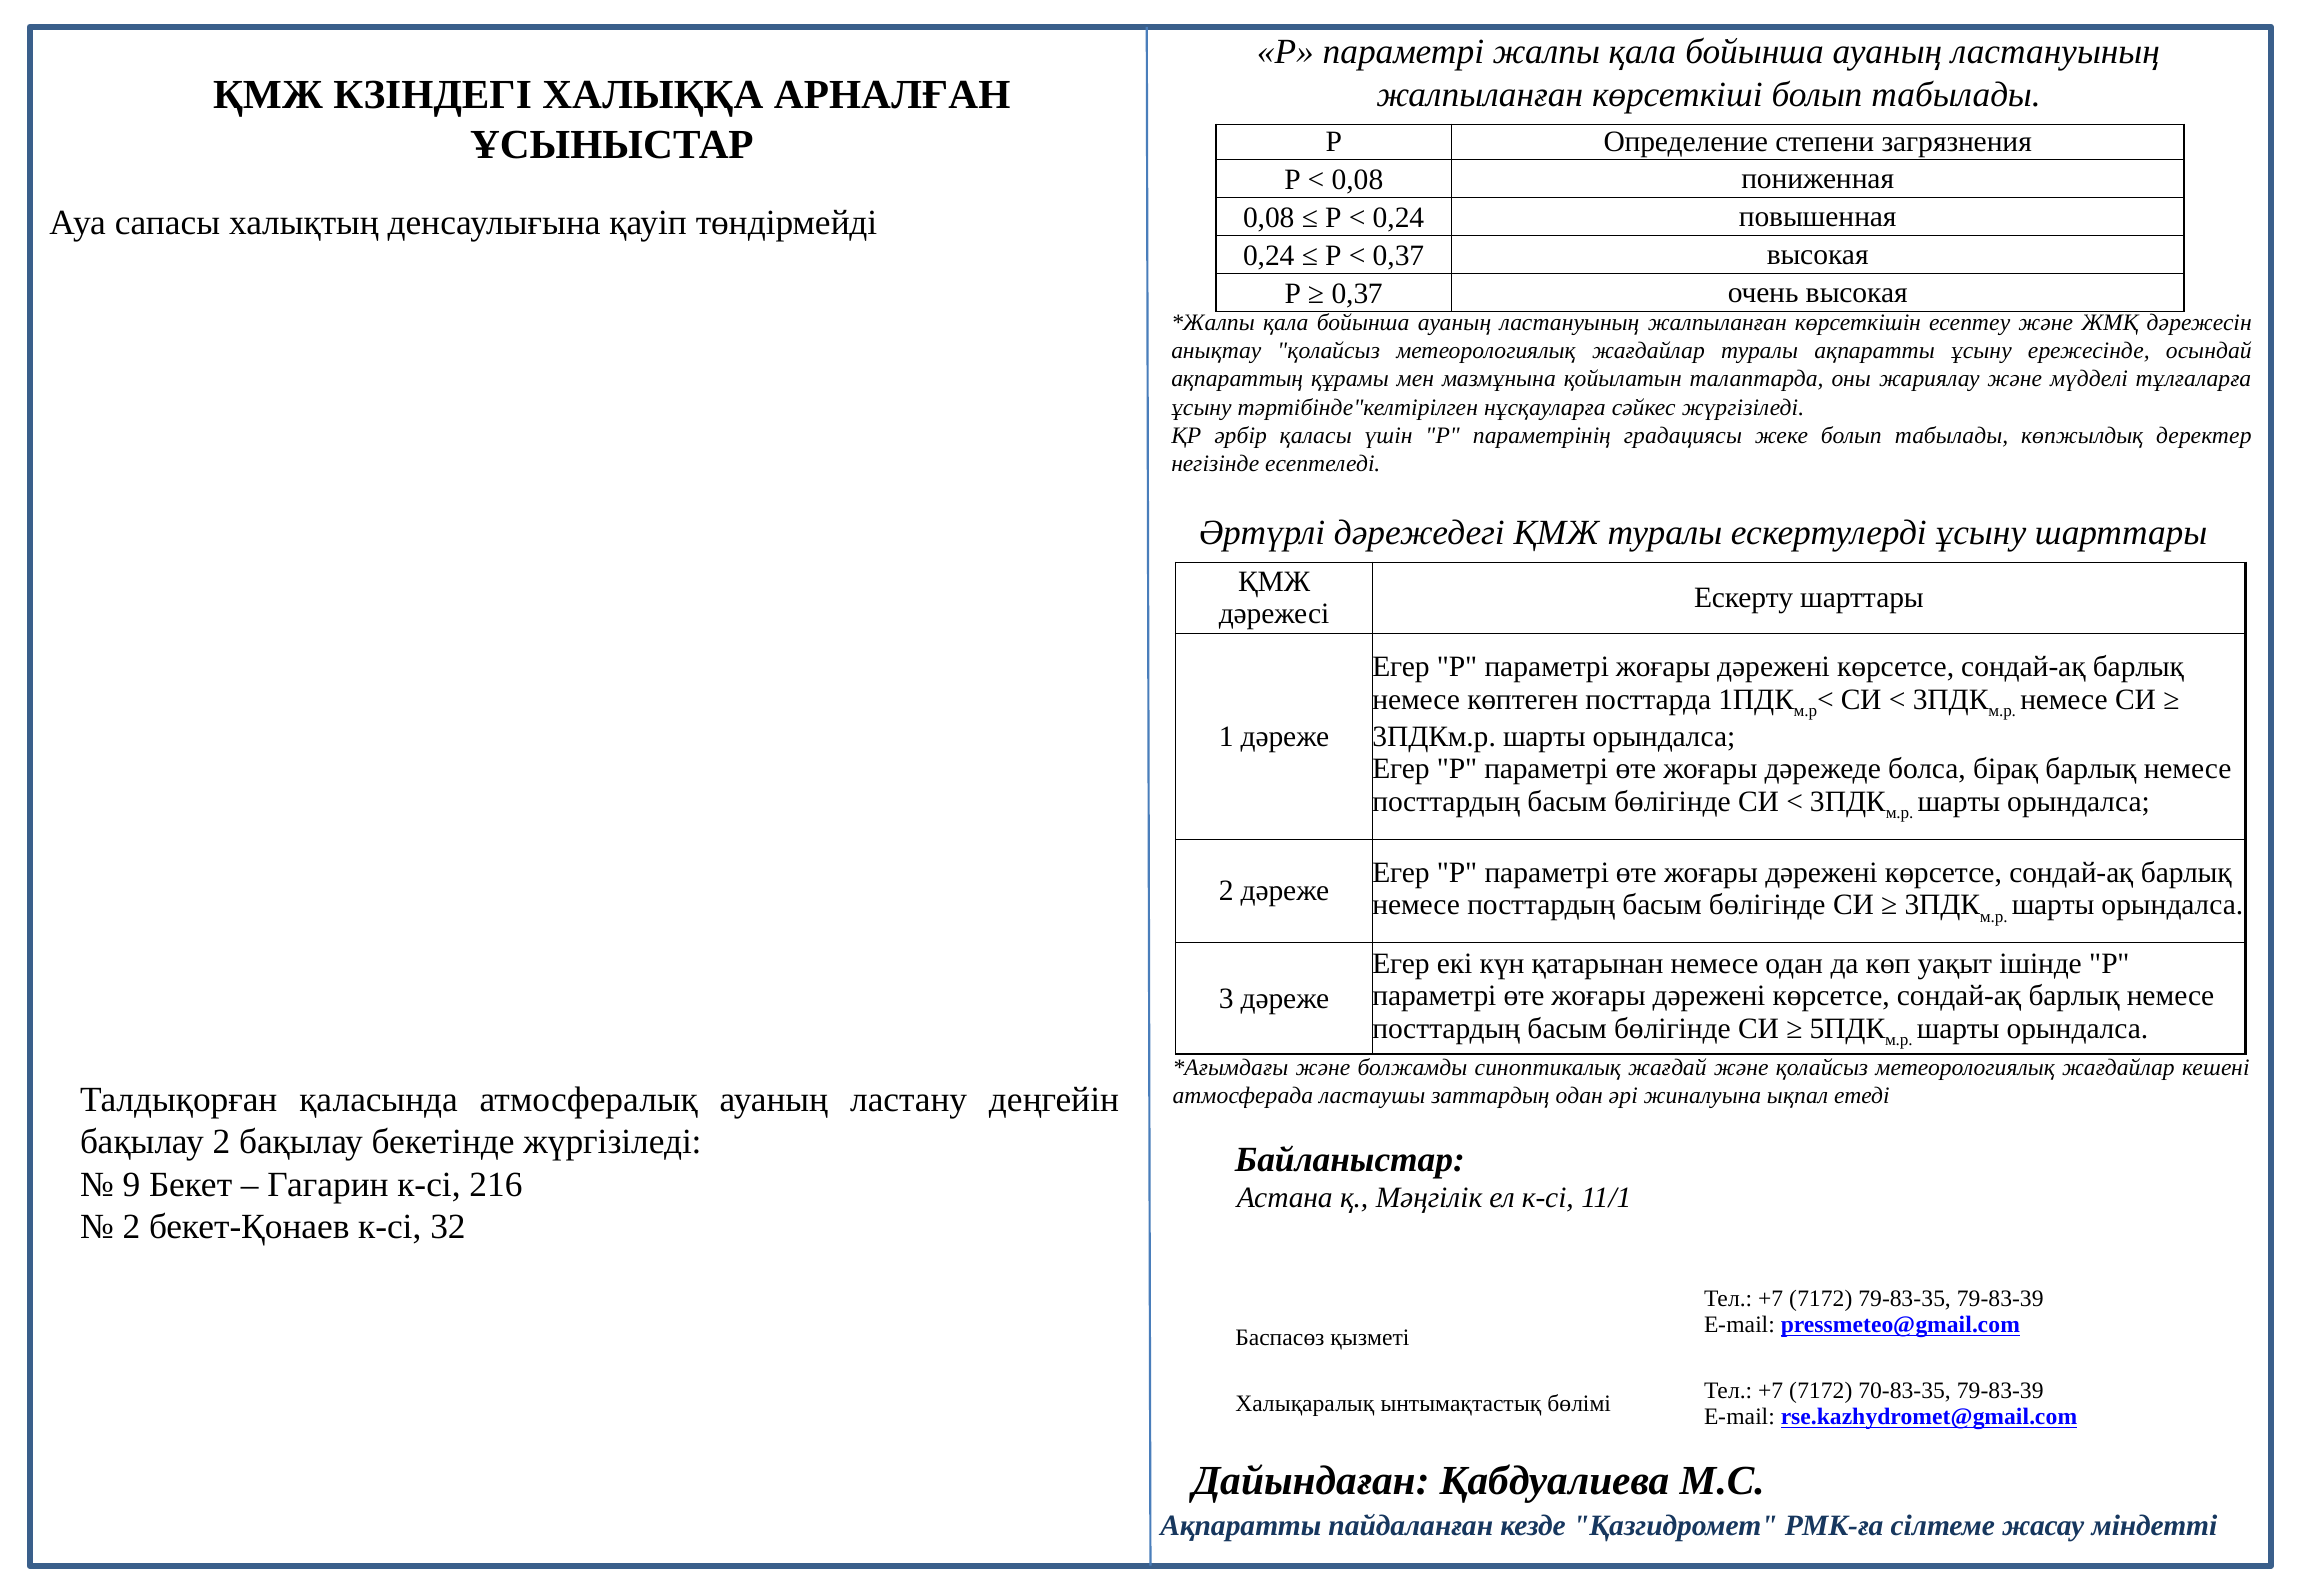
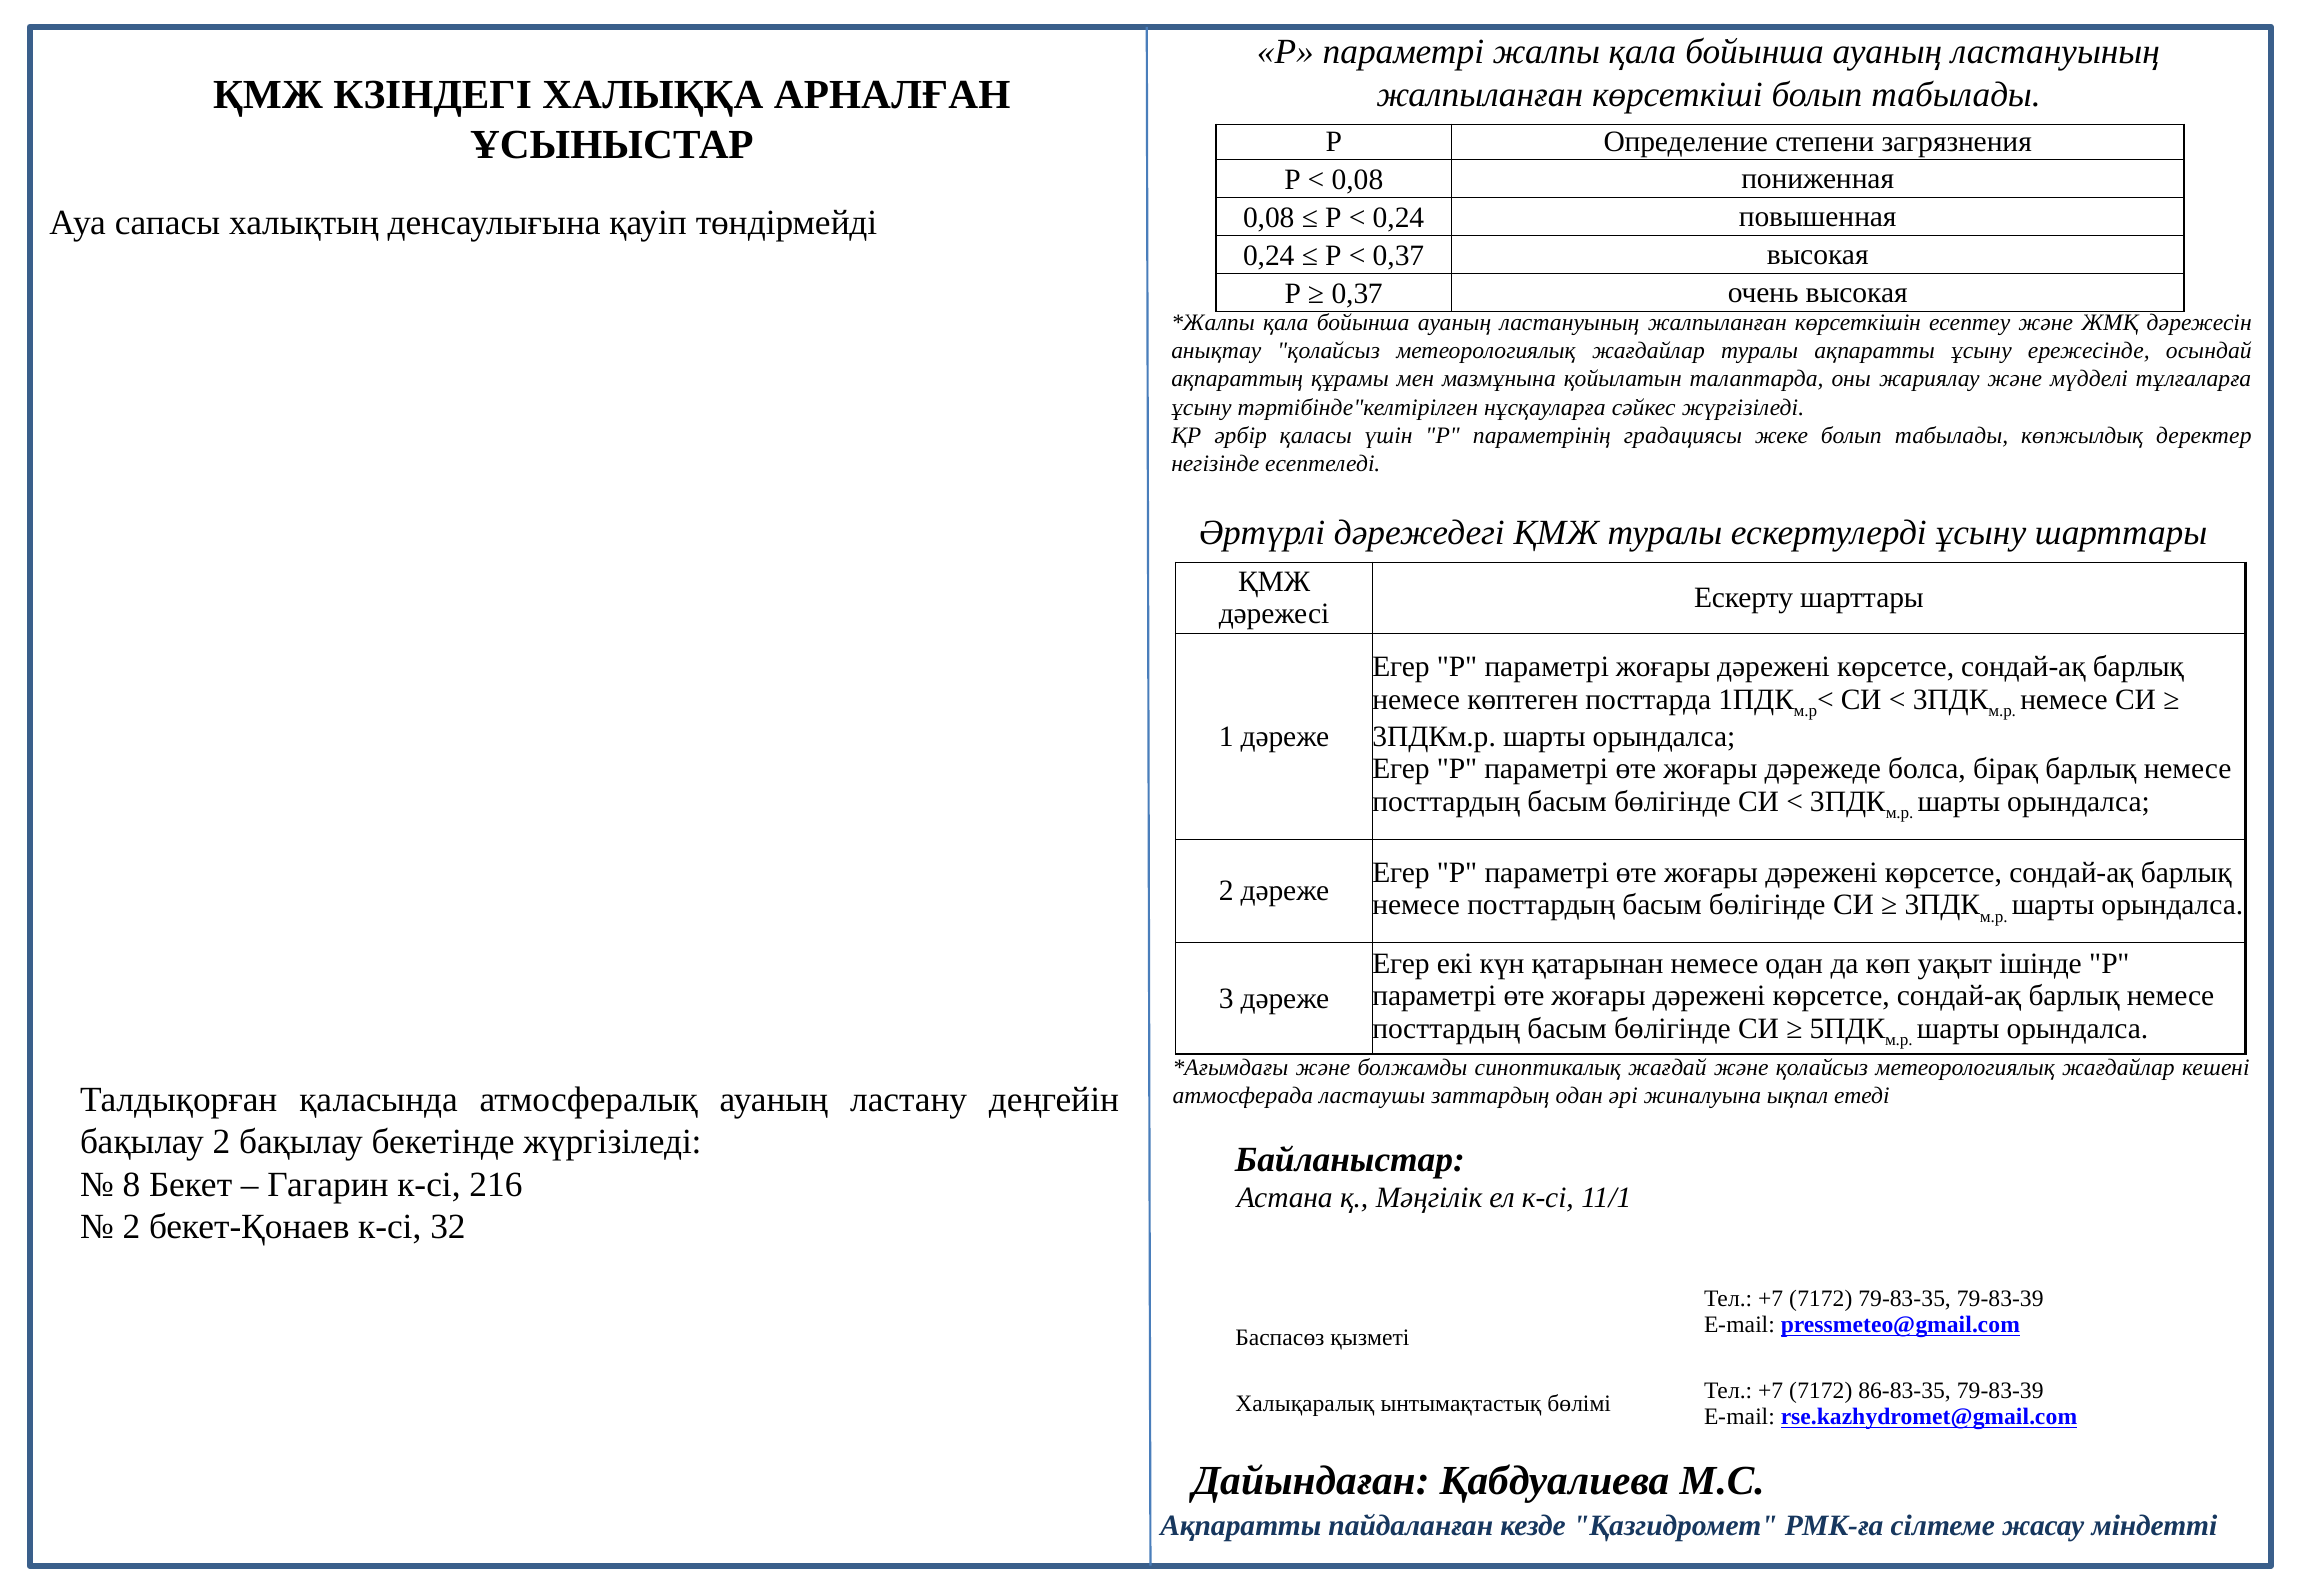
9: 9 -> 8 (131, 1185)
70-83-35: 70-83-35 -> 86-83-35 (1905, 1391)
